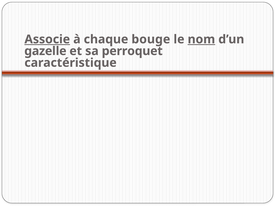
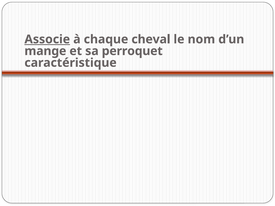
bouge: bouge -> cheval (151, 39)
nom underline: present -> none (201, 39)
gazelle: gazelle -> mange (45, 51)
